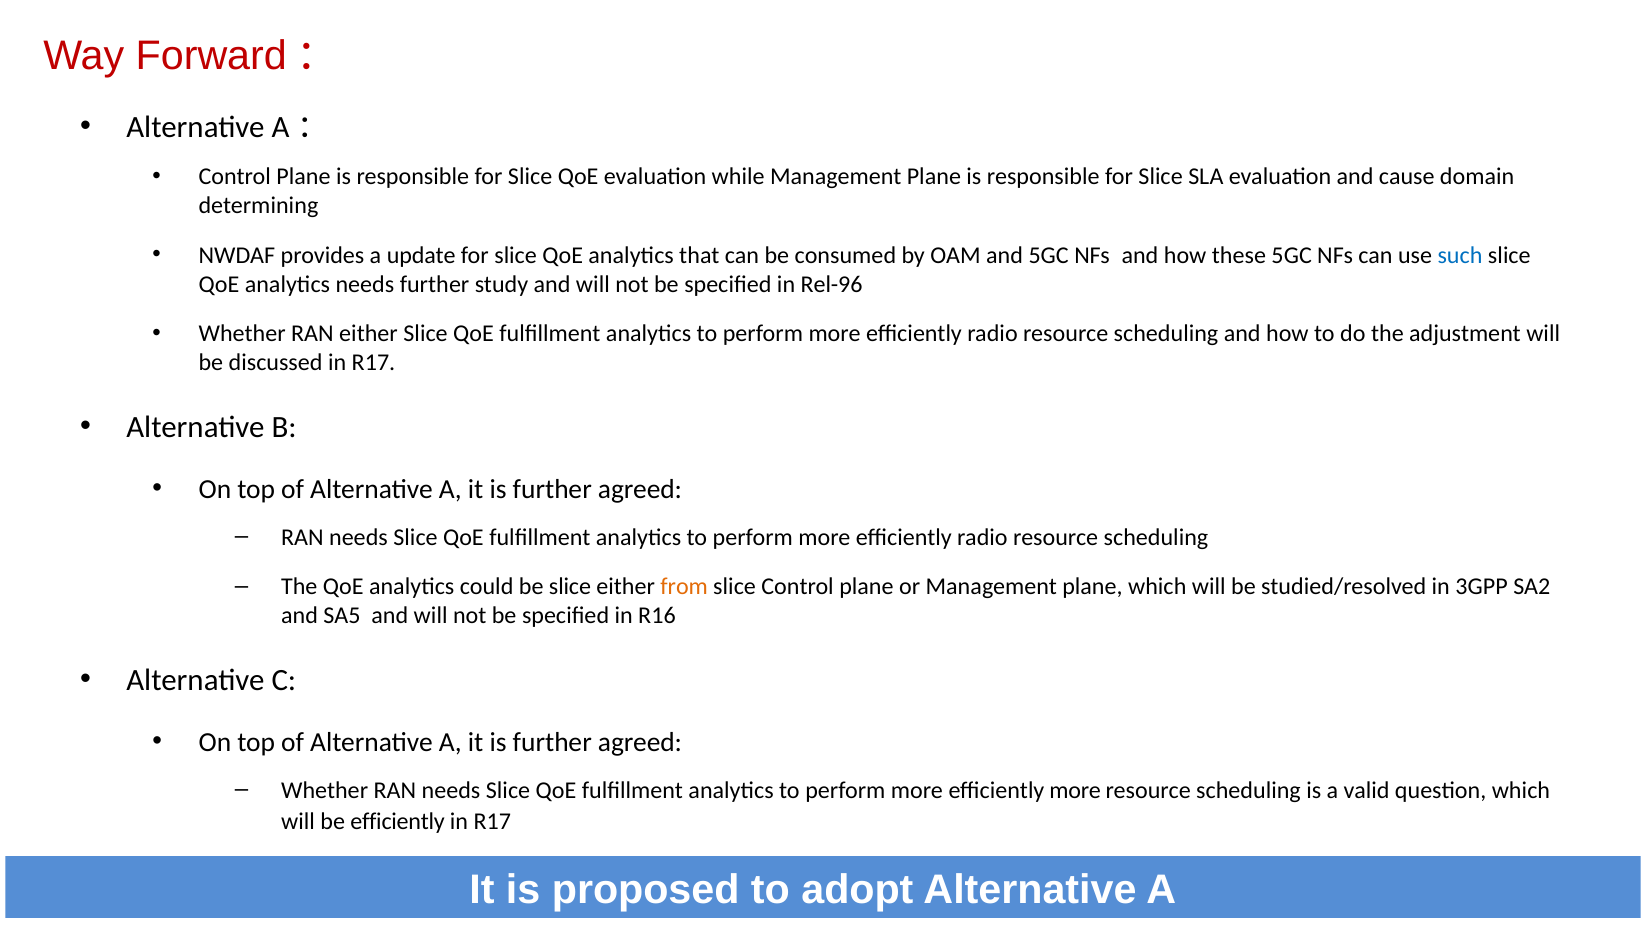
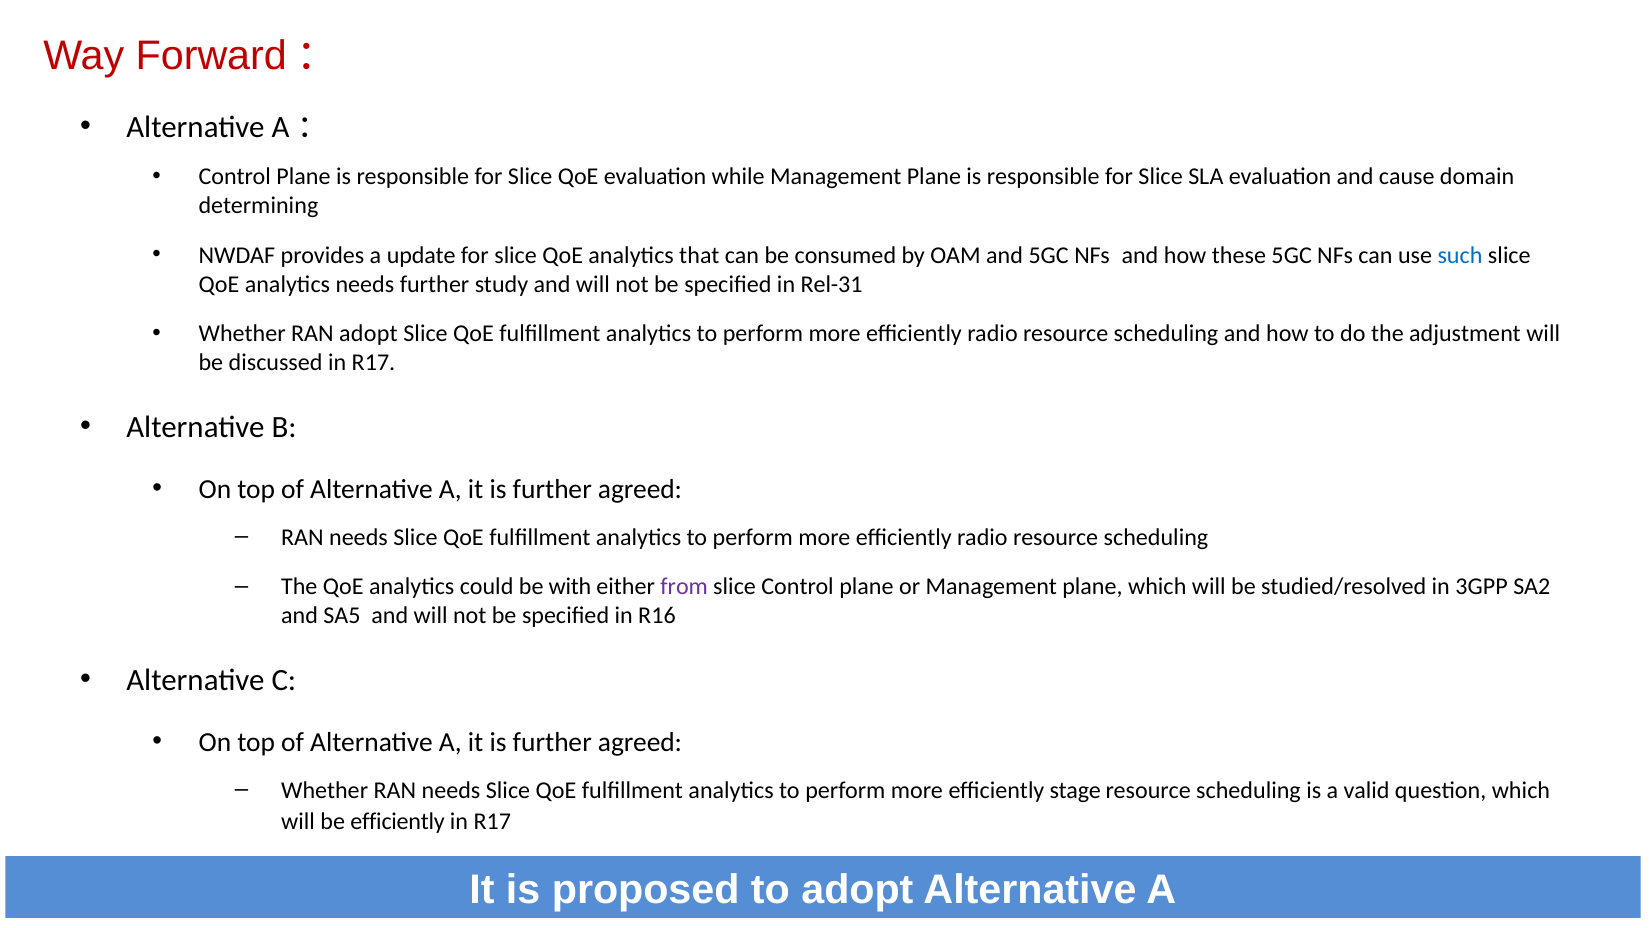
Rel-96: Rel-96 -> Rel-31 (832, 284)
RAN either: either -> adopt (368, 334)
be slice: slice -> with (570, 587)
from colour: orange -> purple (684, 587)
efficiently more: more -> stage (1075, 790)
